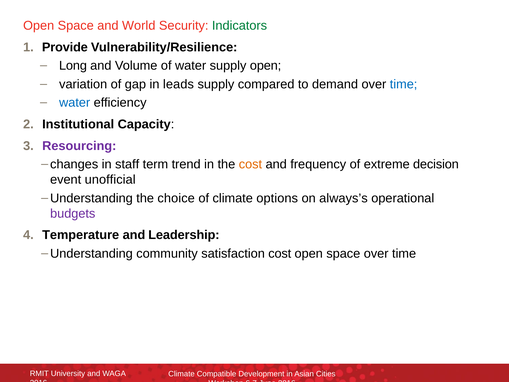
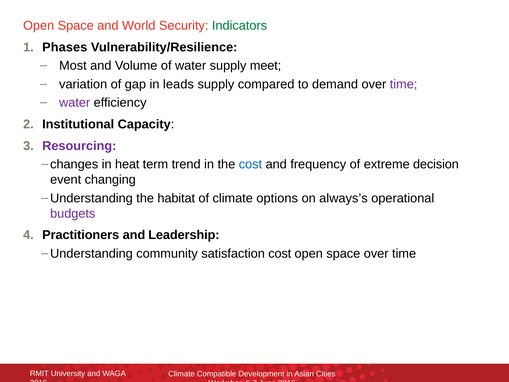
Provide: Provide -> Phases (65, 47)
Long: Long -> Most (73, 66)
supply open: open -> meet (266, 66)
time colour: blue -> purple (404, 84)
water colour: blue -> purple (75, 103)
staff: staff -> heat (127, 164)
cost colour: orange -> blue (250, 164)
unofficial: unofficial -> changing (110, 180)
choice: choice -> habitat (176, 198)
Temperature: Temperature -> Practitioners (81, 235)
